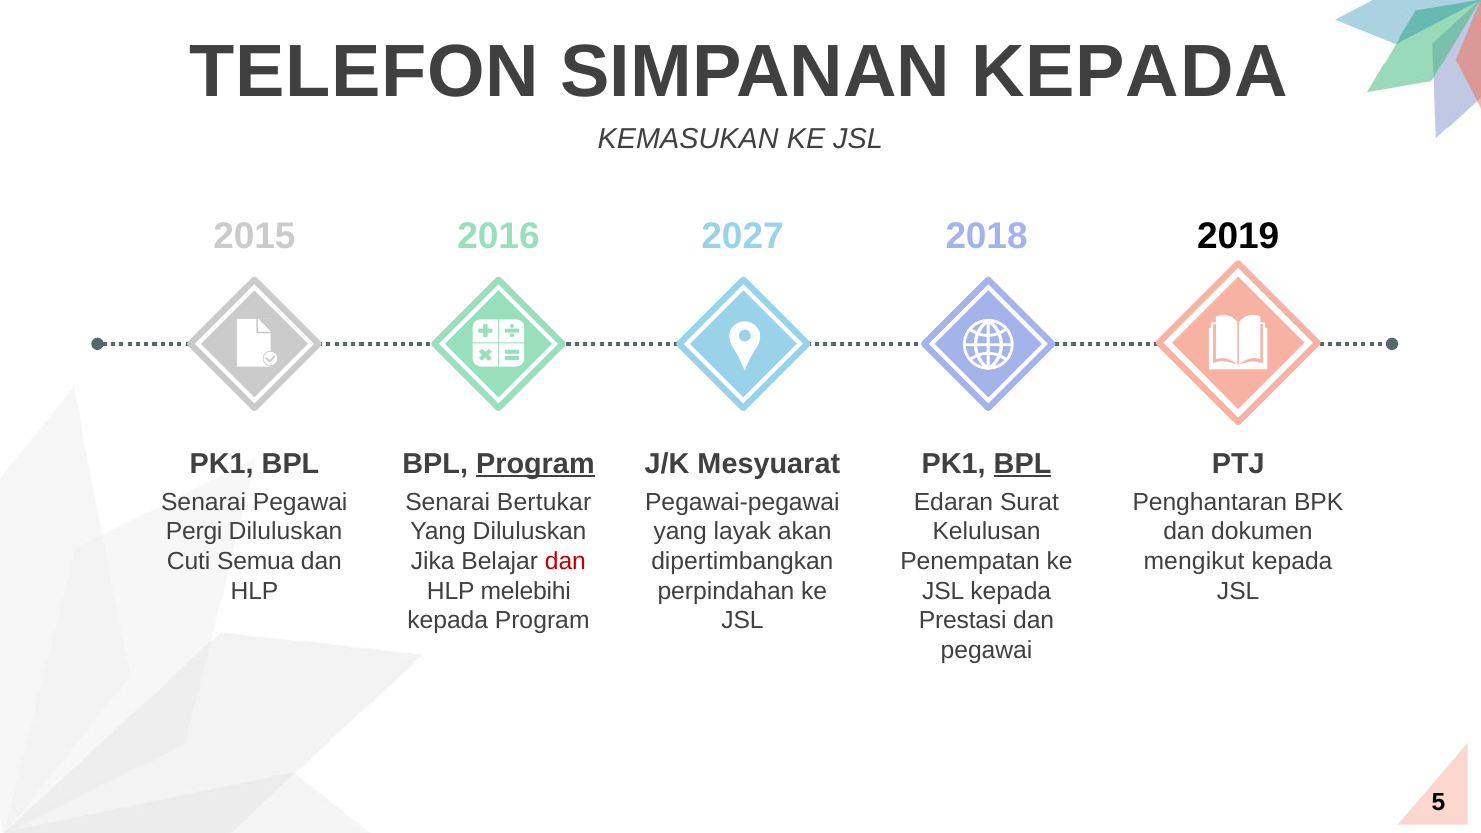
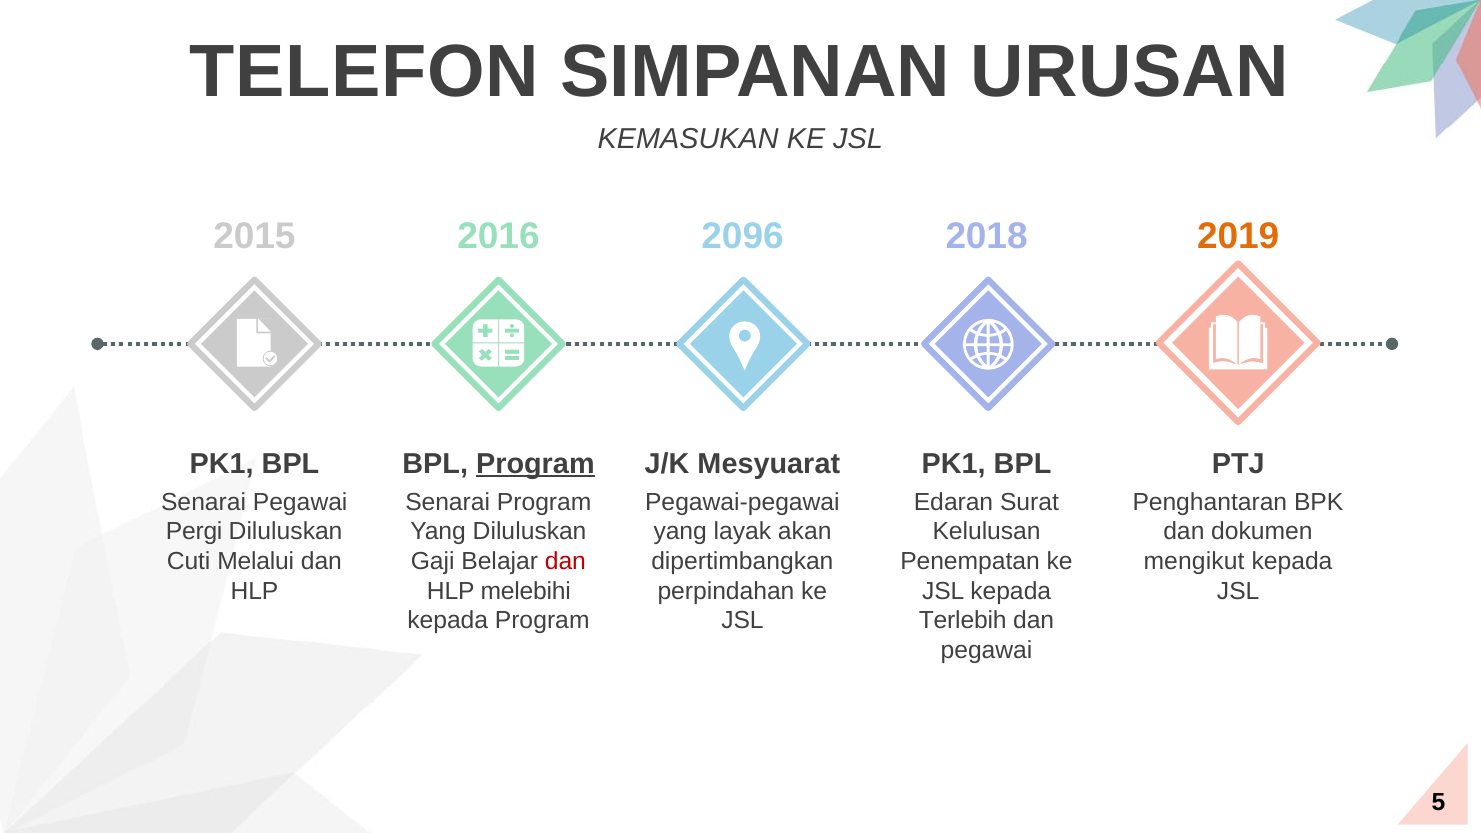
SIMPANAN KEPADA: KEPADA -> URUSAN (1130, 72)
2027: 2027 -> 2096 (743, 236)
2019 colour: black -> orange (1238, 236)
BPL underline: present -> none (1023, 464)
Senarai Bertukar: Bertukar -> Program (544, 502)
Semua: Semua -> Melalui (256, 561)
Jika: Jika -> Gaji (433, 561)
Prestasi: Prestasi -> Terlebih (963, 621)
